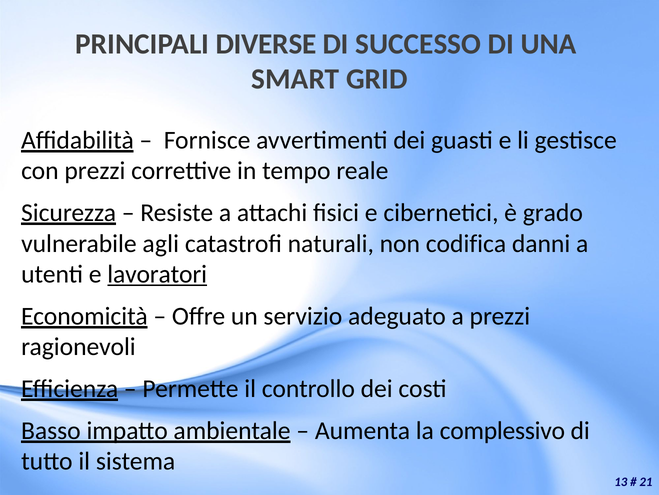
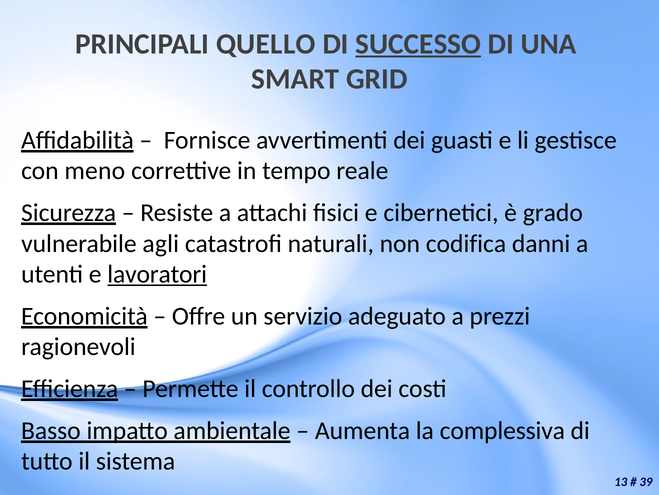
DIVERSE: DIVERSE -> QUELLO (266, 44)
SUCCESSO underline: none -> present (418, 44)
con prezzi: prezzi -> meno (95, 171)
complessivo: complessivo -> complessiva (502, 430)
21: 21 -> 39 (646, 481)
